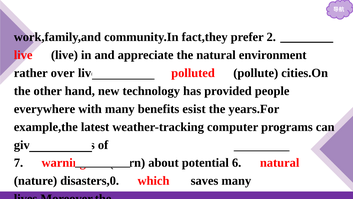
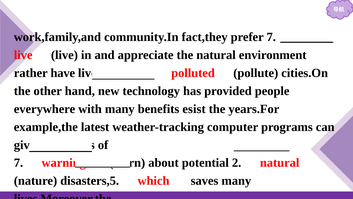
prefer 2: 2 -> 7 (271, 37)
over: over -> have (63, 73)
6: 6 -> 2 (237, 162)
disasters,0: disasters,0 -> disasters,5 (90, 180)
